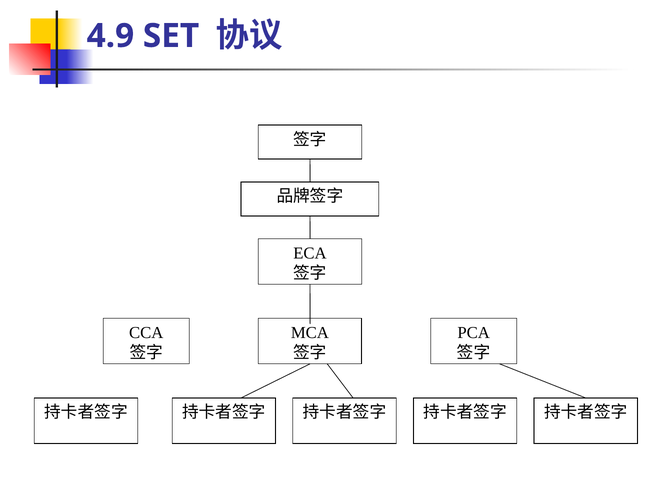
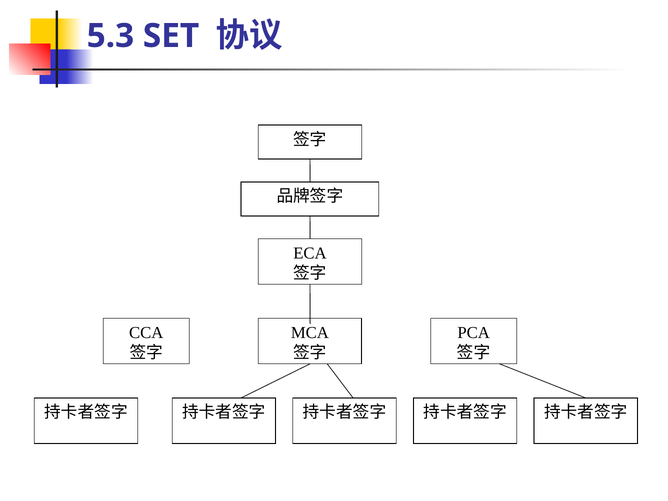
4.9: 4.9 -> 5.3 (110, 36)
